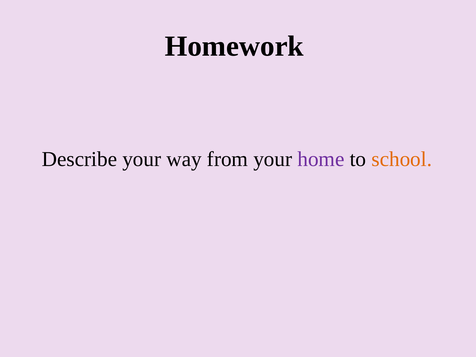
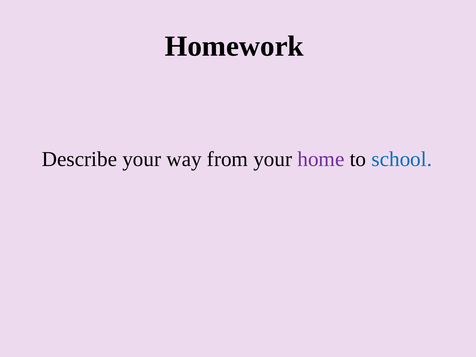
school colour: orange -> blue (402, 159)
